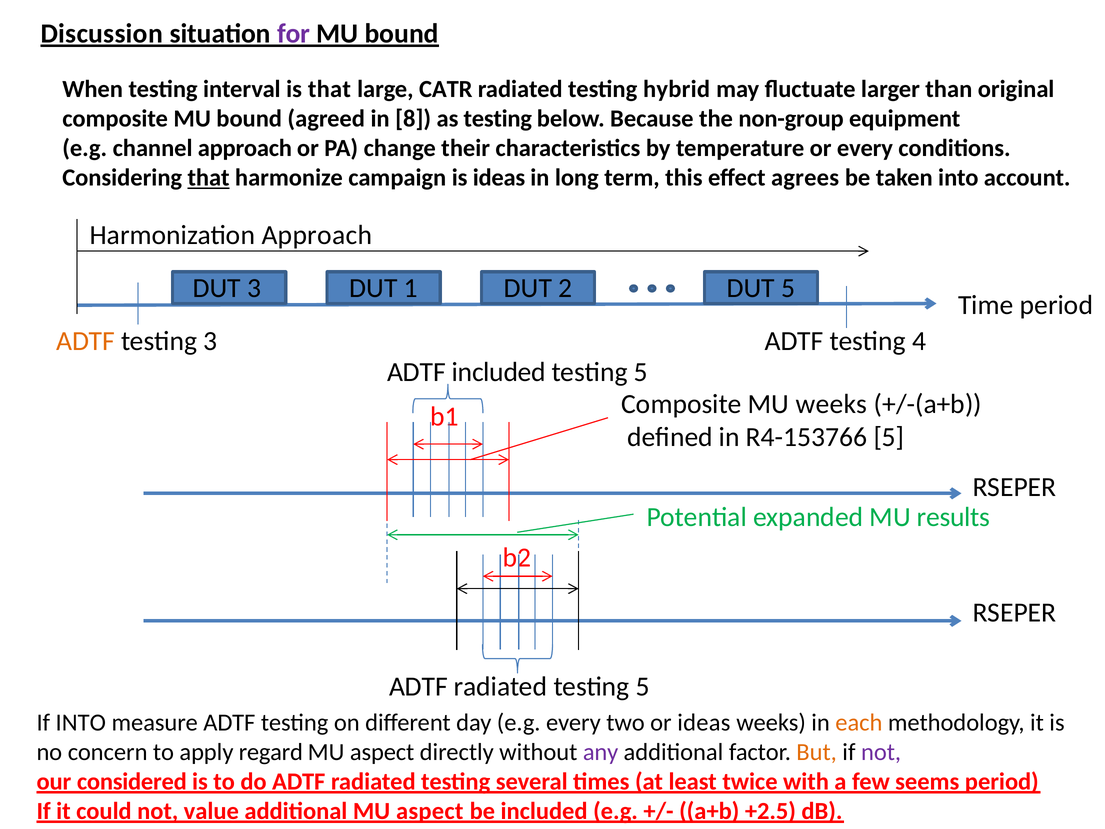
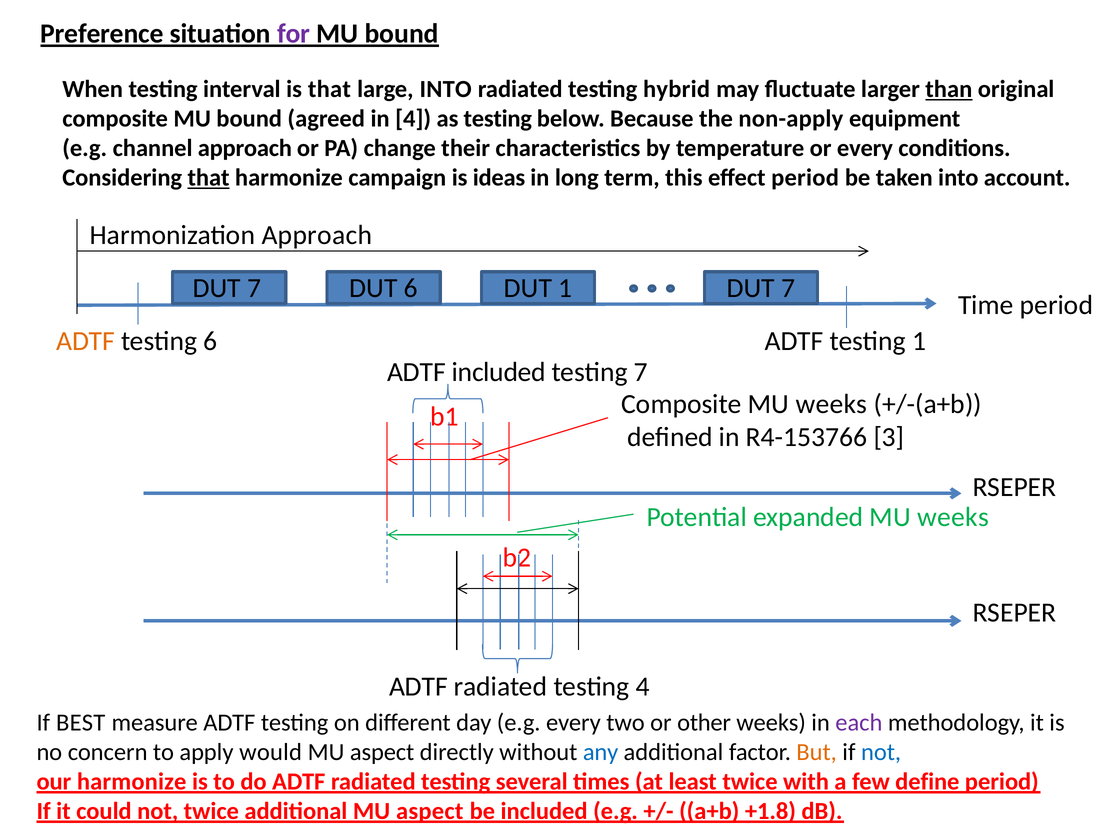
Discussion: Discussion -> Preference (102, 34)
large CATR: CATR -> INTO (446, 89)
than underline: none -> present (949, 89)
in 8: 8 -> 4 (413, 119)
non-group: non-group -> non-apply (791, 119)
effect agrees: agrees -> period (805, 177)
3: 3 -> 7 (254, 288)
DUT 1: 1 -> 6 (411, 288)
DUT 2: 2 -> 1 (565, 288)
5: 5 -> 7 (788, 288)
testing 3: 3 -> 6 (210, 341)
testing 4: 4 -> 1 (919, 341)
5: 5 -> 7 (641, 372)
R4-153766 5: 5 -> 3 (889, 437)
expanded MU results: results -> weeks (953, 517)
radiated testing 5: 5 -> 4 (643, 687)
If INTO: INTO -> BEST (81, 722)
or ideas: ideas -> other (704, 722)
each colour: orange -> purple (859, 722)
regard: regard -> would (271, 752)
any colour: purple -> blue (601, 752)
not colour: purple -> blue (881, 752)
our considered: considered -> harmonize (132, 781)
seems: seems -> define (927, 781)
not value: value -> twice (211, 811)
+2.5: +2.5 -> +1.8 (770, 811)
